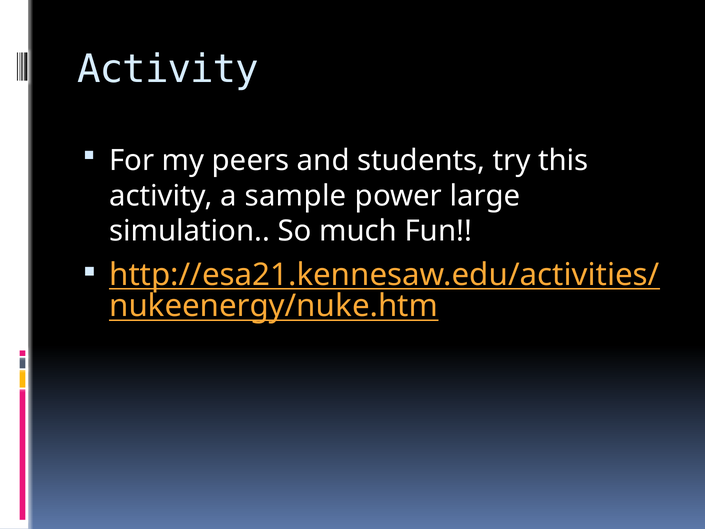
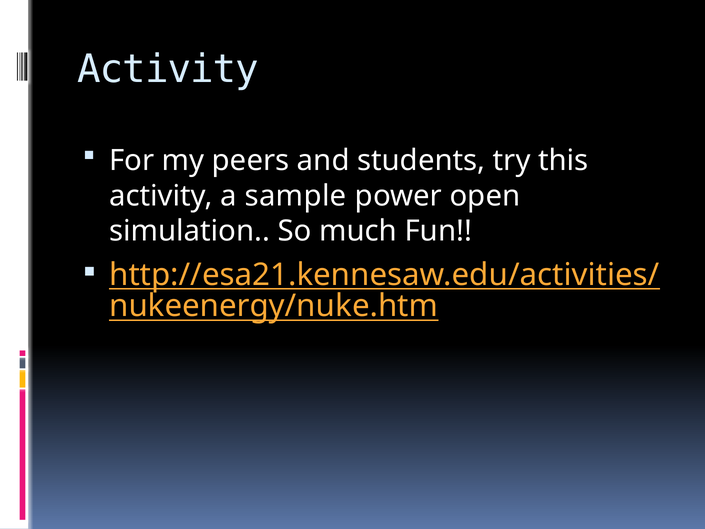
large: large -> open (485, 196)
